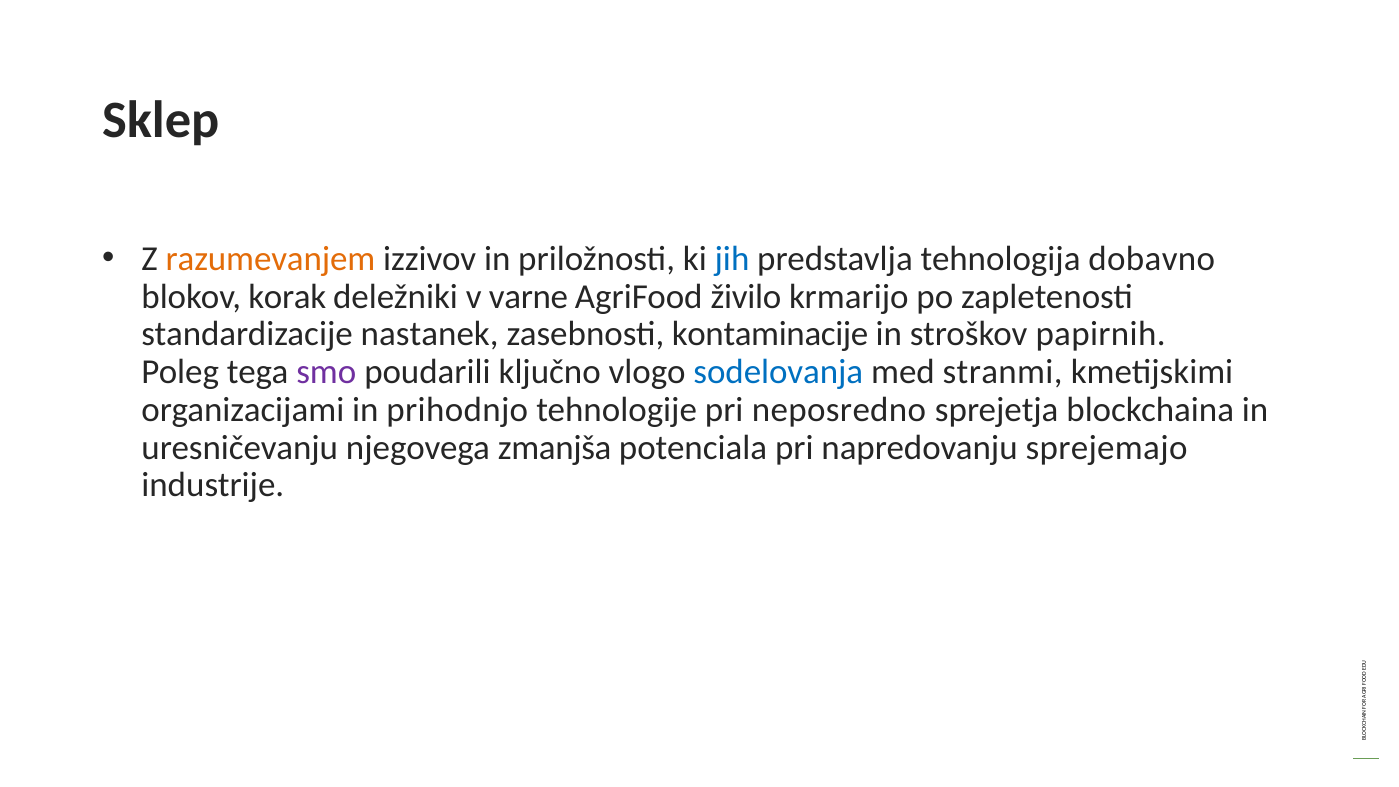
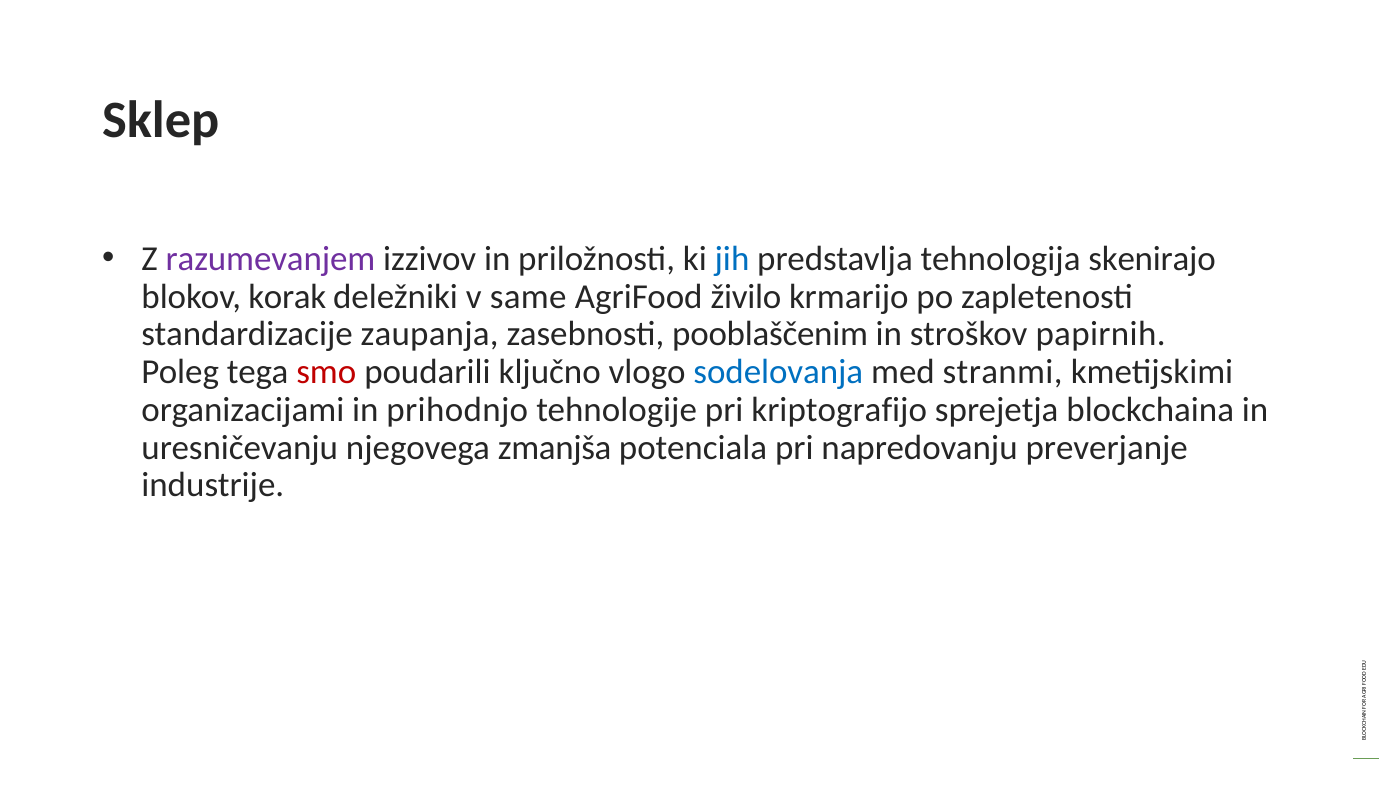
razumevanjem colour: orange -> purple (270, 259)
dobavno: dobavno -> skenirajo (1152, 259)
varne: varne -> same (528, 296)
nastanek: nastanek -> zaupanja (430, 334)
kontaminacije: kontaminacije -> pooblaščenim (770, 334)
smo colour: purple -> red (326, 372)
neposredno: neposredno -> kriptografijo (839, 410)
sprejemajo: sprejemajo -> preverjanje (1107, 447)
